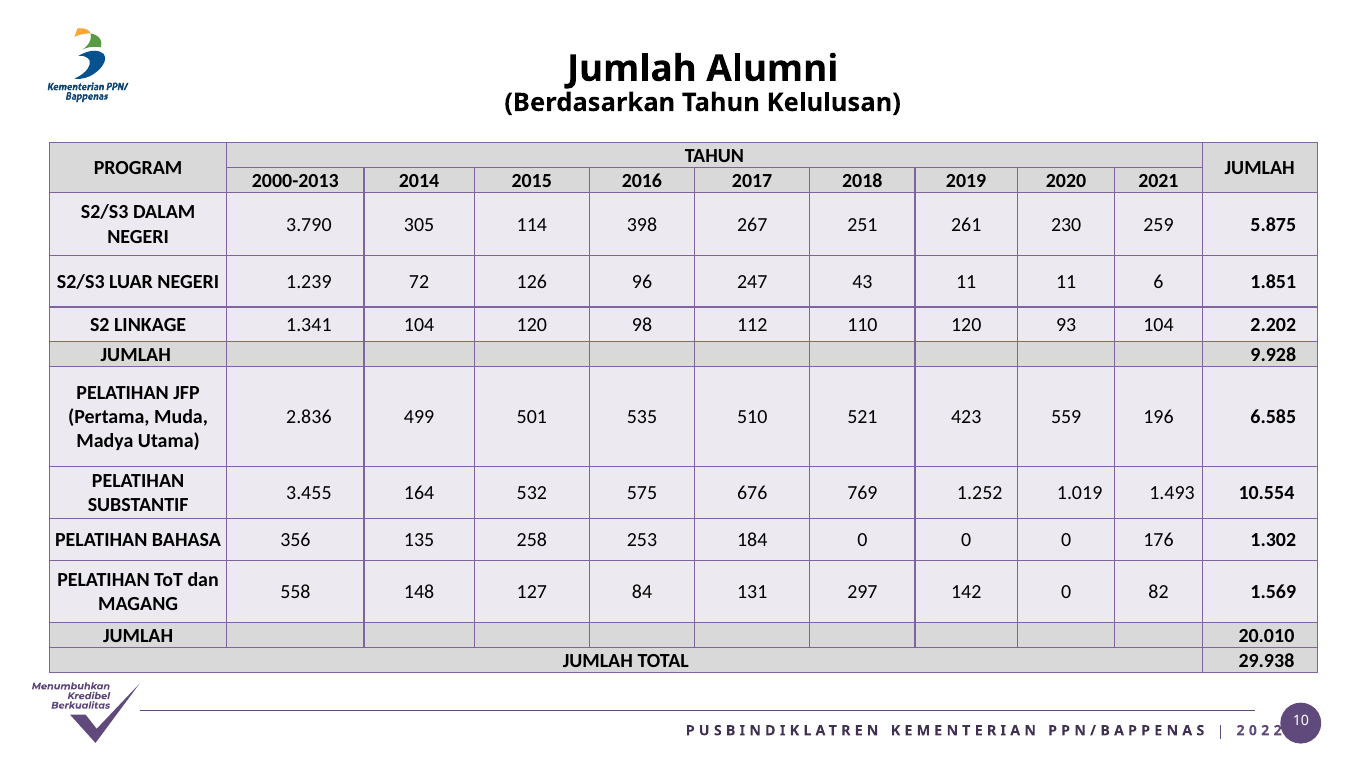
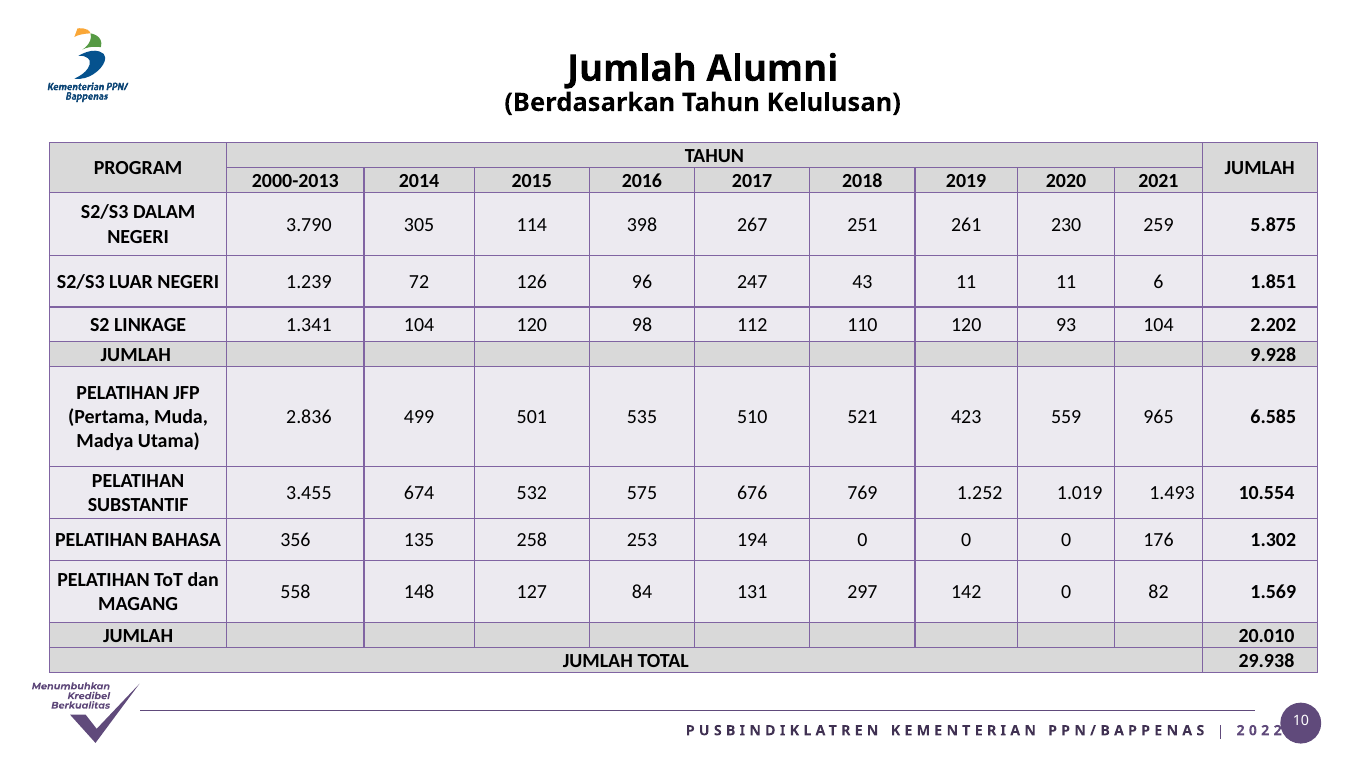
196: 196 -> 965 (1159, 417)
164: 164 -> 674 (419, 493)
184: 184 -> 194 (752, 540)
